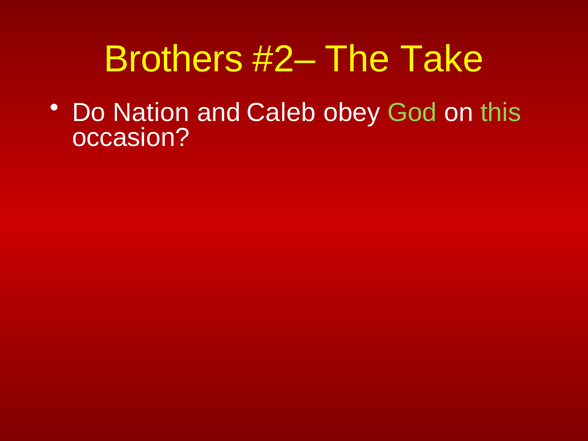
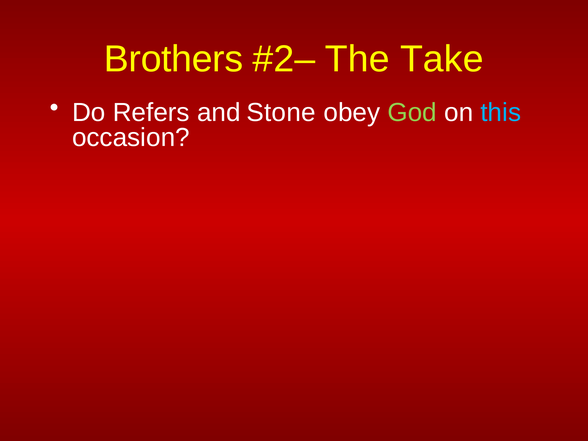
Nation: Nation -> Refers (151, 112)
Caleb: Caleb -> Stone (281, 112)
this colour: light green -> light blue (501, 112)
